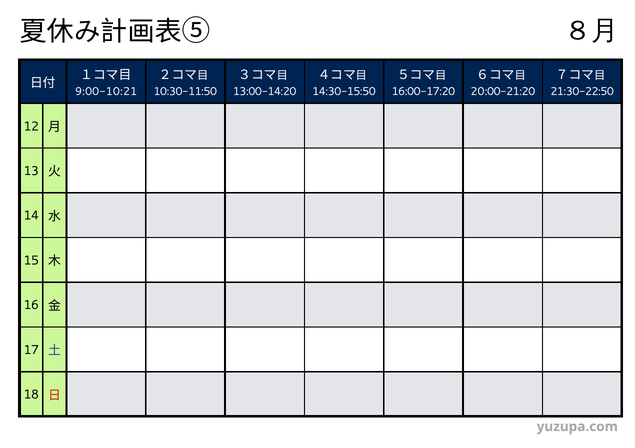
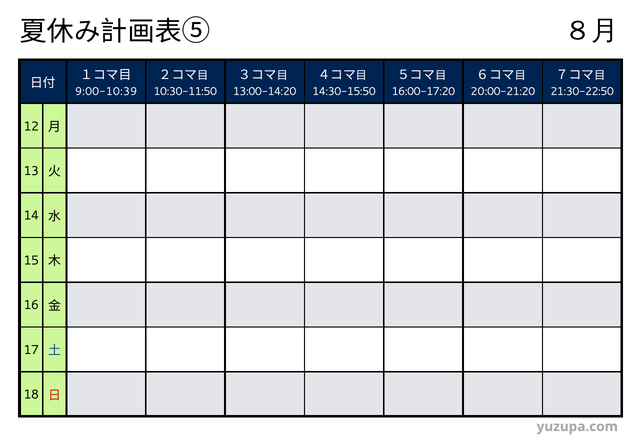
9:00-10:21: 9:00-10:21 -> 9:00-10:39 (106, 92)
